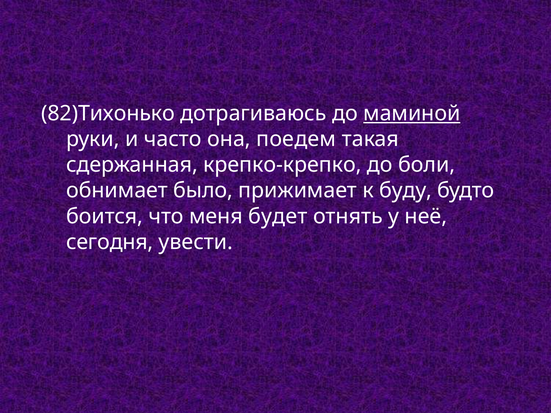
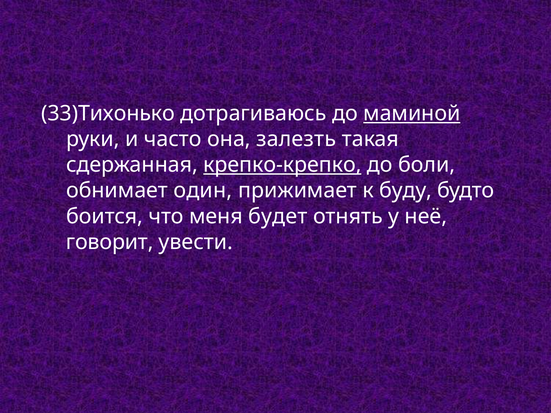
82)Тихонько: 82)Тихонько -> 33)Тихонько (108, 113)
поедем: поедем -> залезть (296, 139)
крепко-крепко underline: none -> present (282, 165)
было: было -> один (203, 191)
сегодня: сегодня -> говорит (110, 242)
